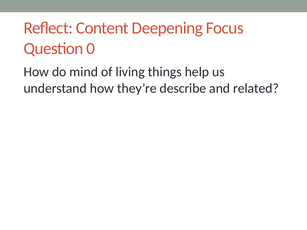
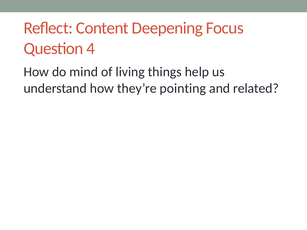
0: 0 -> 4 (91, 49)
describe: describe -> pointing (183, 88)
